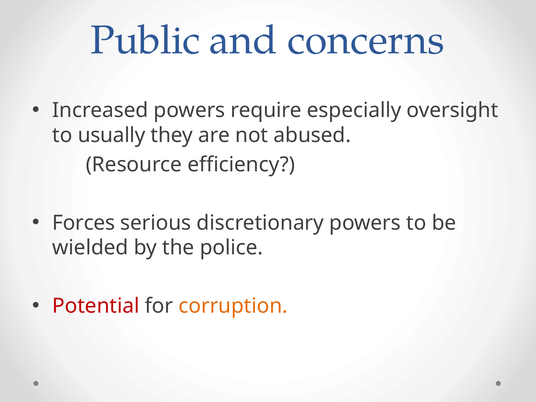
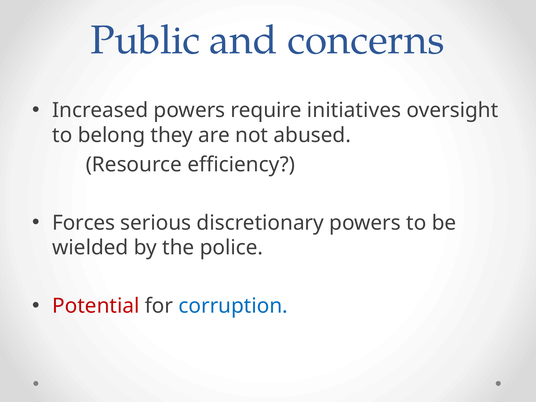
especially: especially -> initiatives (354, 110)
usually: usually -> belong (112, 135)
corruption colour: orange -> blue (233, 306)
